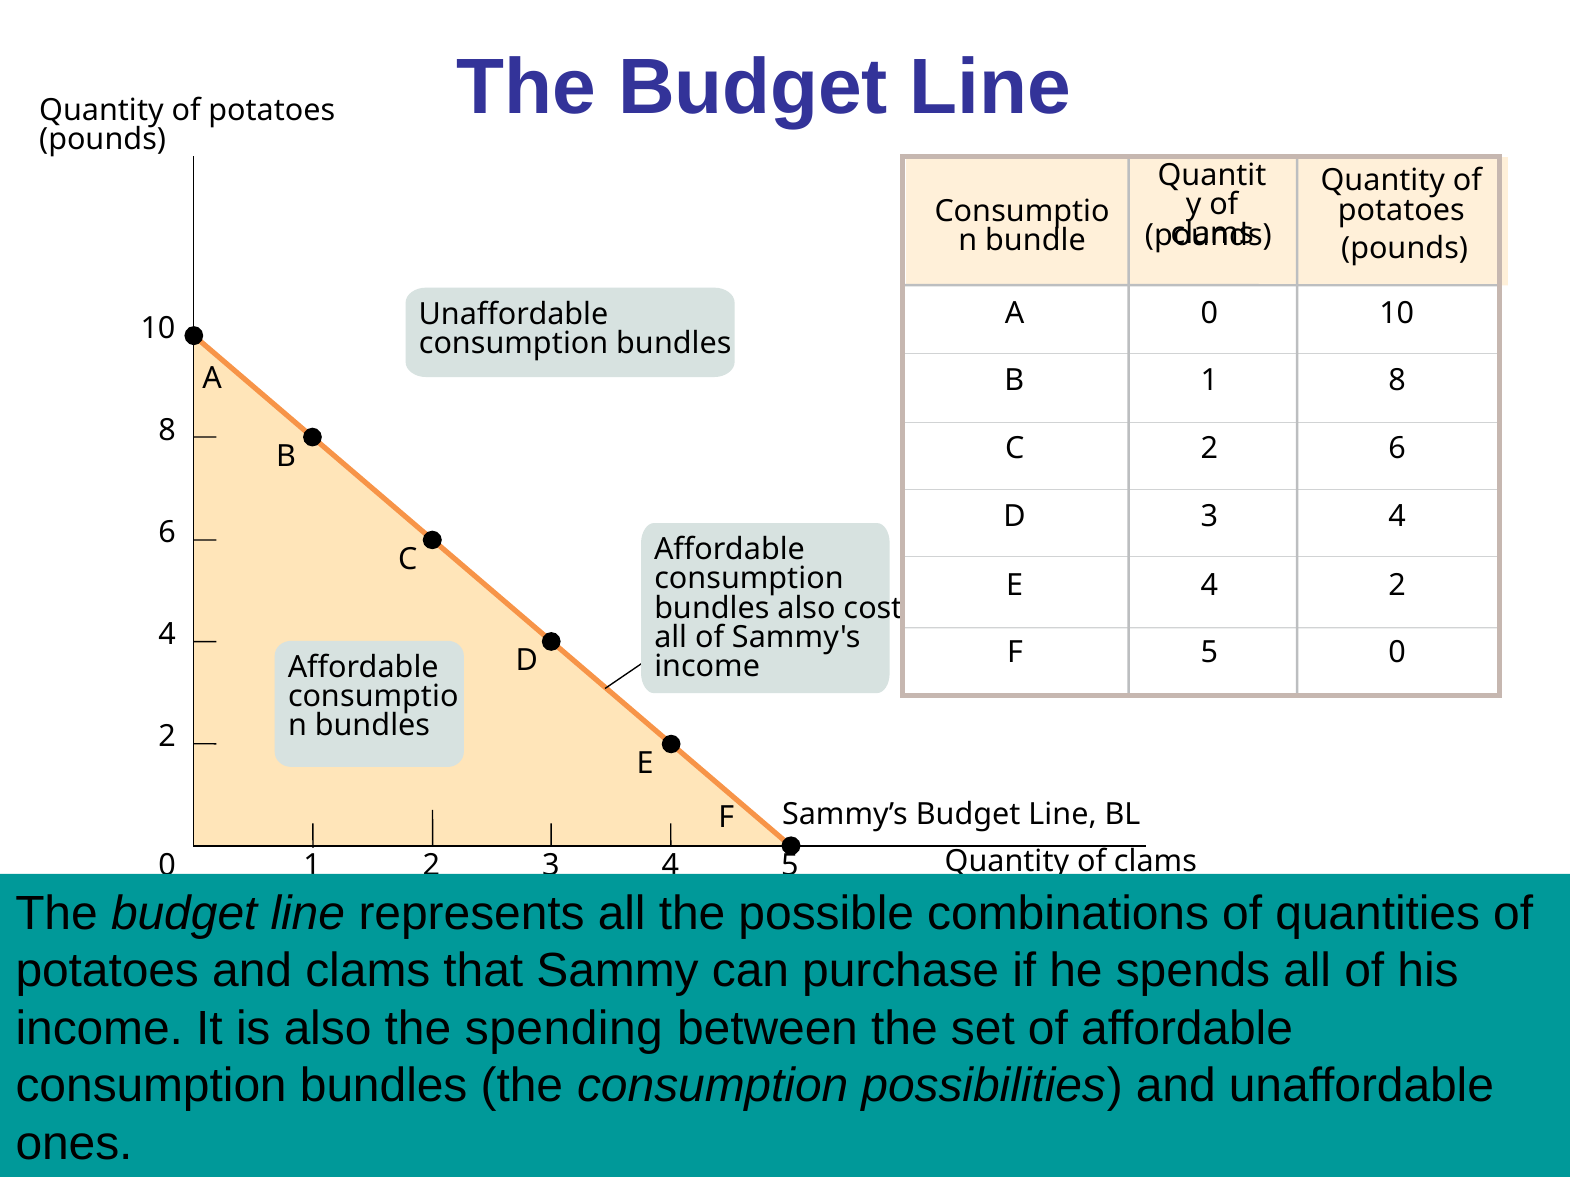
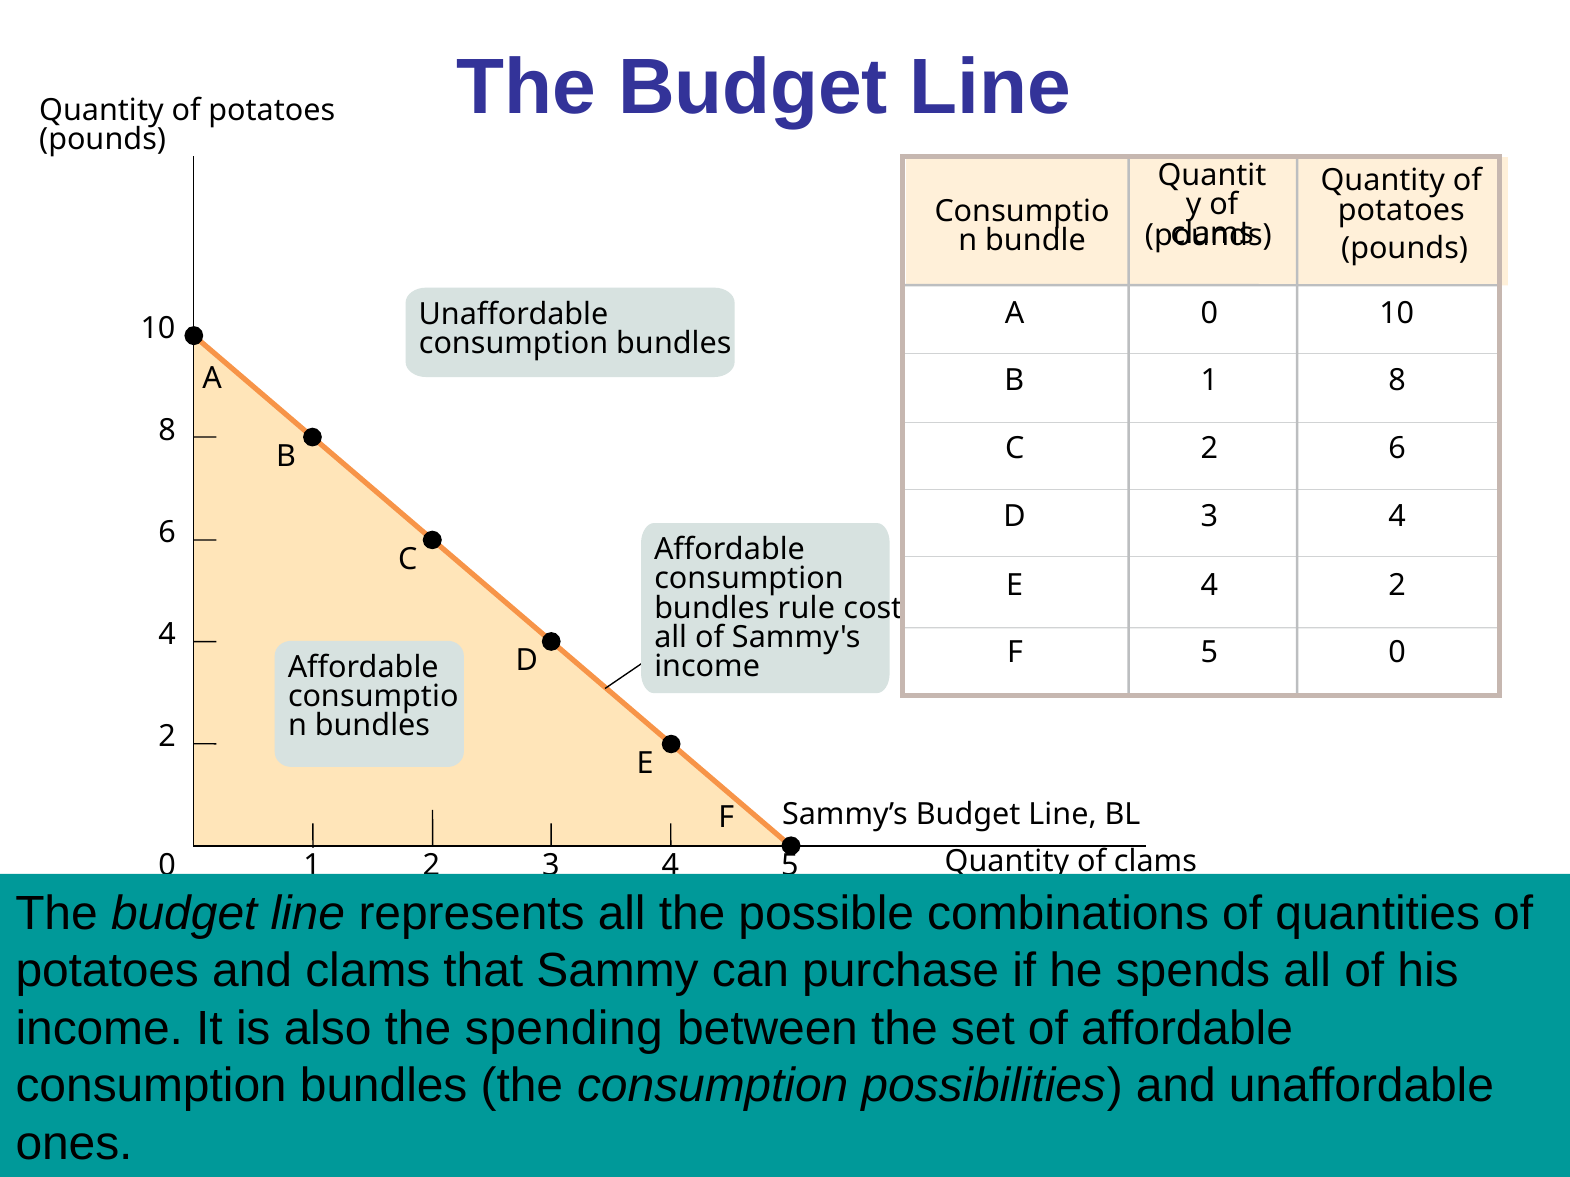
bundles also: also -> rule (806, 608)
